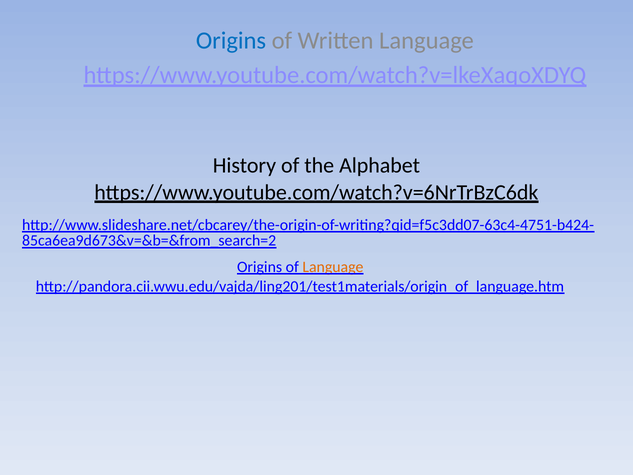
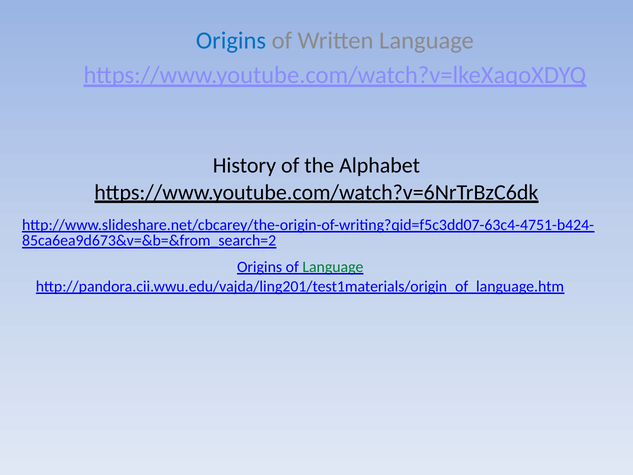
Language colour: orange -> green (333, 267)
